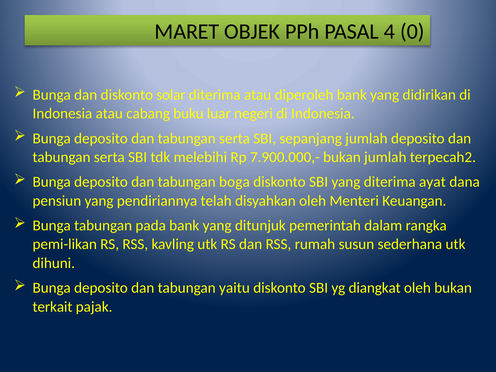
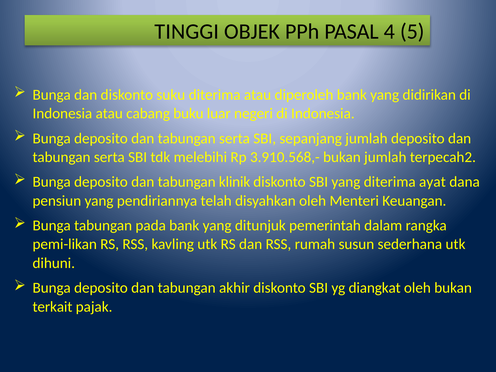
MARET: MARET -> TINGGI (187, 32)
0: 0 -> 5 (412, 32)
solar: solar -> suku (171, 95)
7.900.000,-: 7.900.000,- -> 3.910.568,- (285, 157)
boga: boga -> klinik (235, 182)
yaitu: yaitu -> akhir (234, 288)
